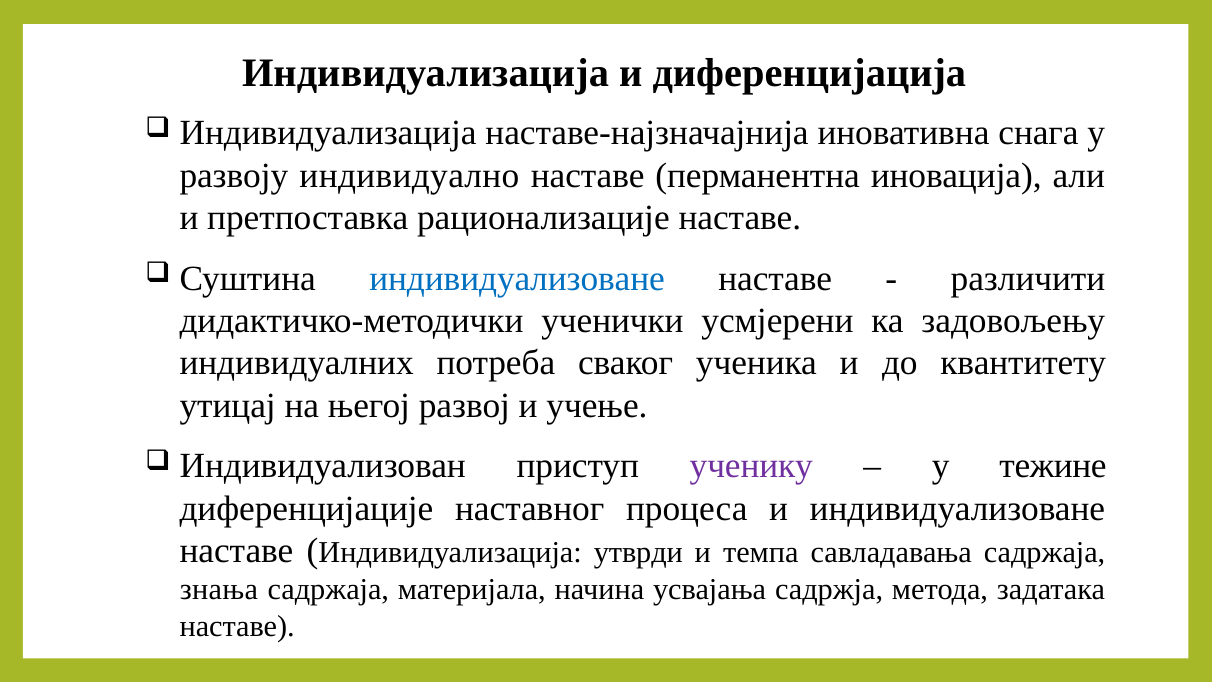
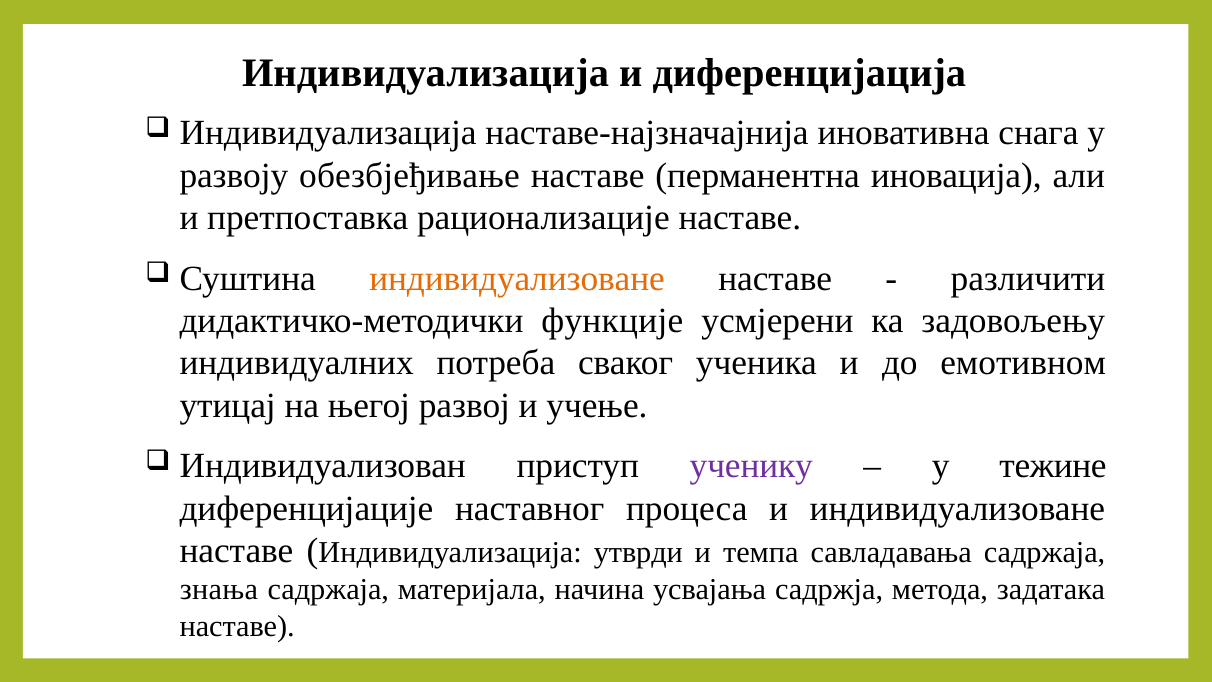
индивидуално: индивидуално -> обезбјеђивање (409, 176)
индивидуализоване colour: blue -> orange (517, 278)
ученички: ученички -> функције (612, 321)
квантитету: квантитету -> емотивном (1023, 363)
